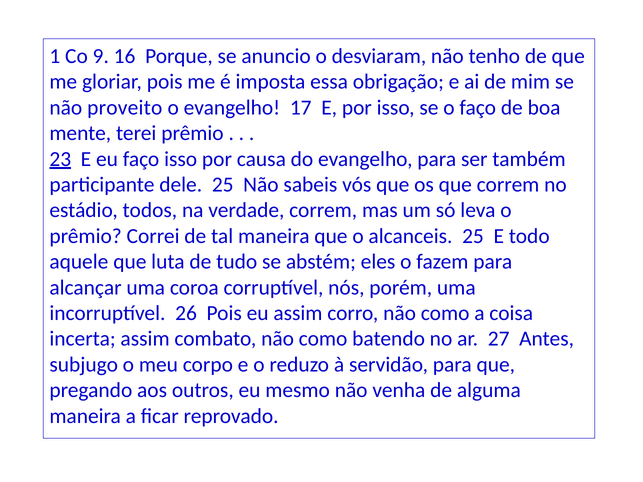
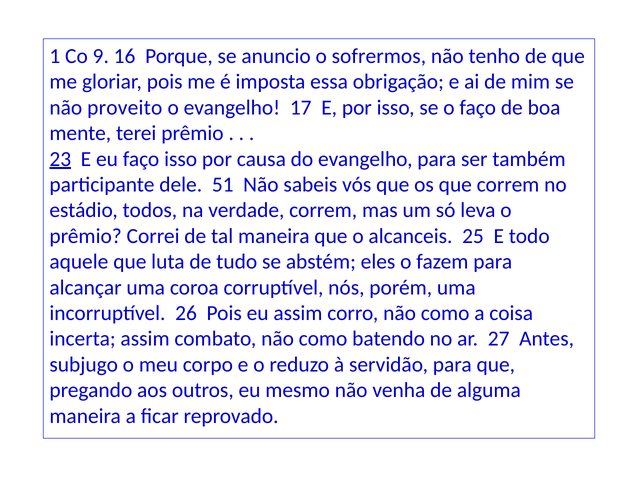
desviaram: desviaram -> sofrermos (379, 56)
dele 25: 25 -> 51 (223, 185)
